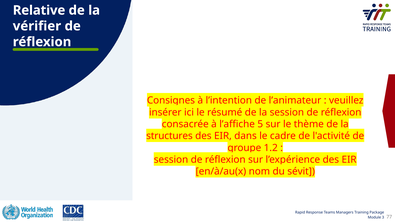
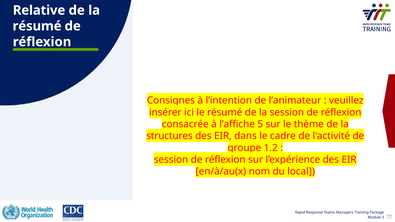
vérifier: vérifier -> résumé (37, 26)
sévit: sévit -> local (301, 172)
